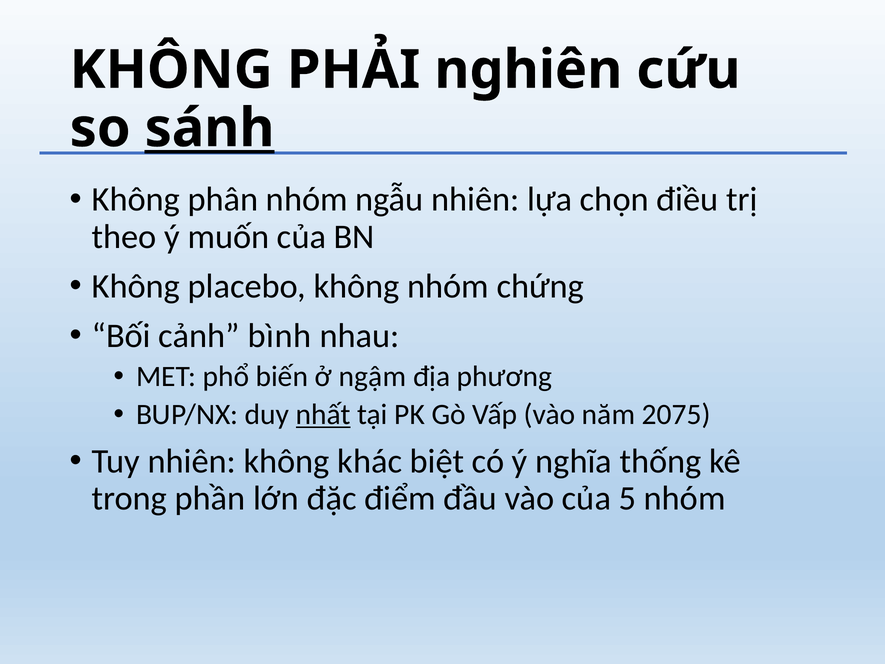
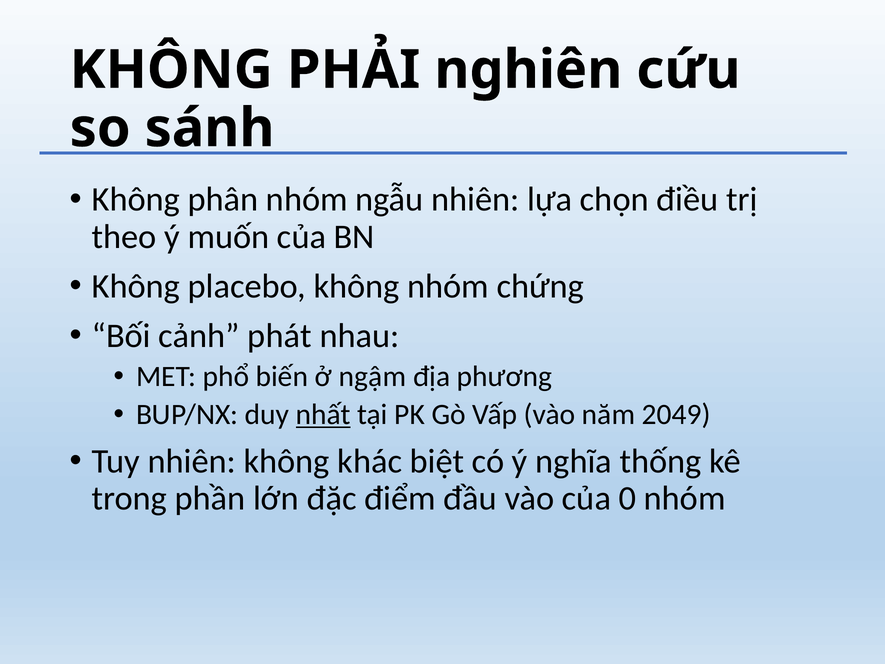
sánh underline: present -> none (210, 128)
bình: bình -> phát (280, 336)
2075: 2075 -> 2049 (676, 414)
5: 5 -> 0 (627, 498)
